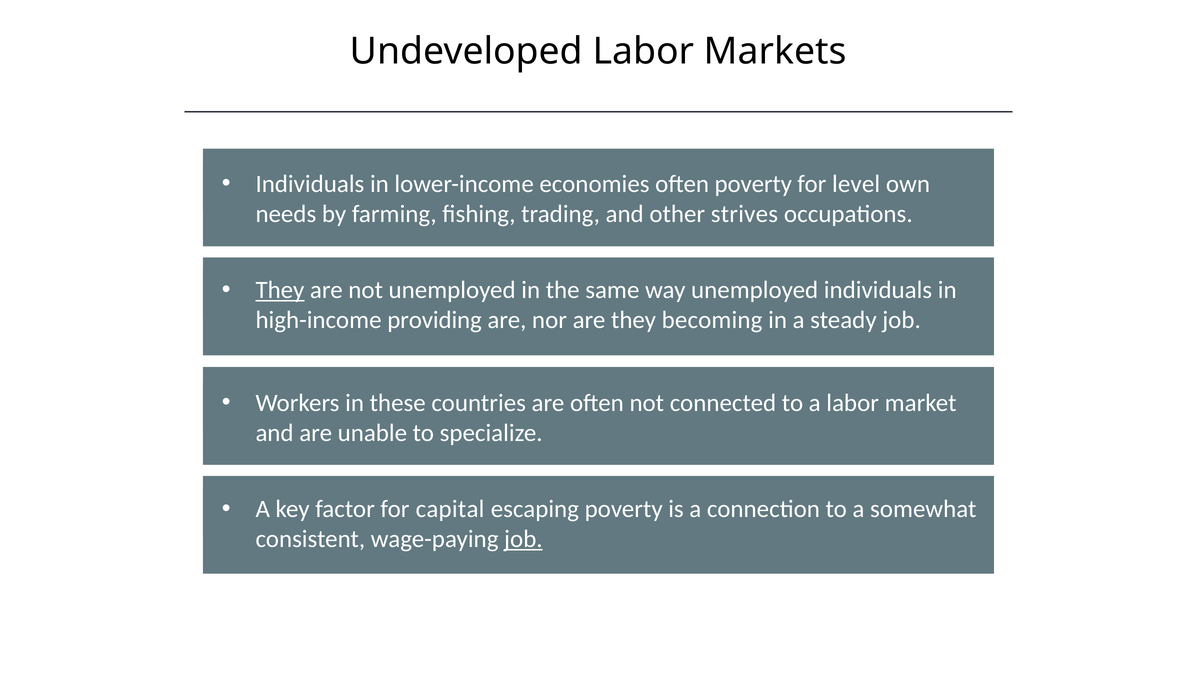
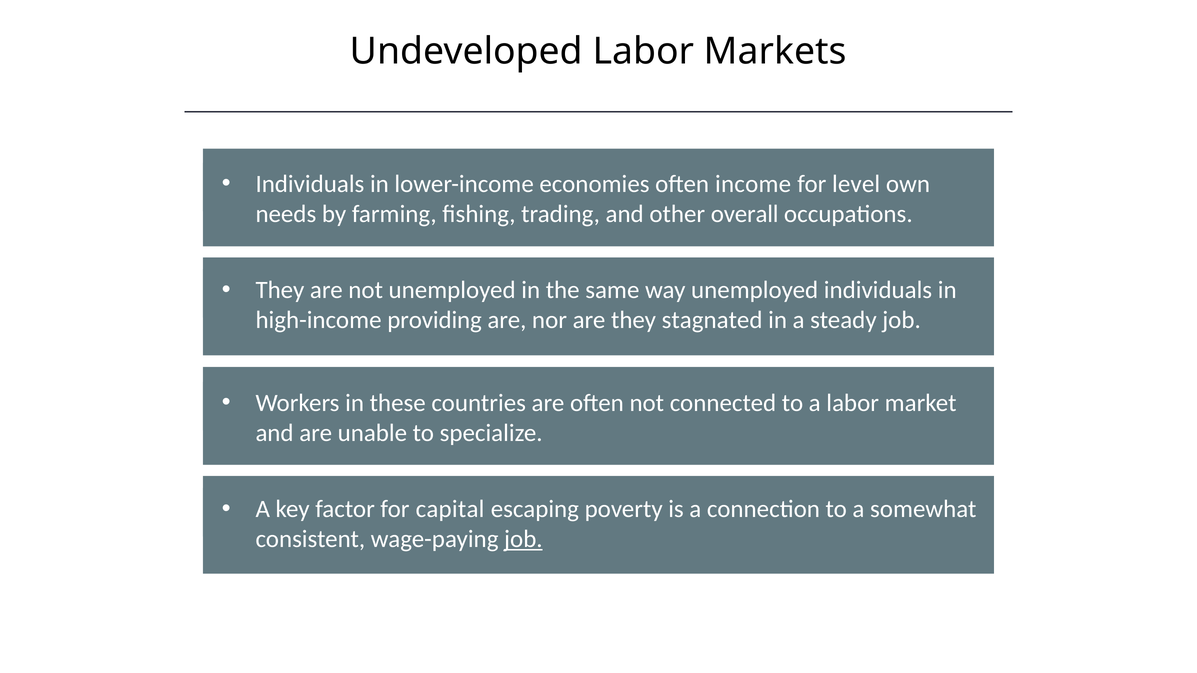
often poverty: poverty -> income (753, 184)
strives: strives -> overall (745, 214)
They underline: present -> none (280, 290)
becoming: becoming -> stagnated (712, 320)
